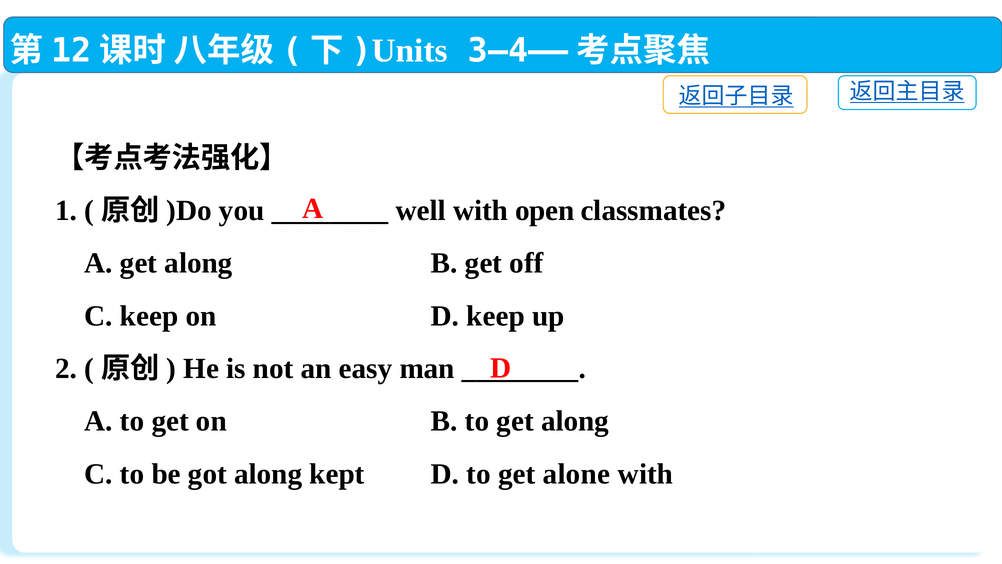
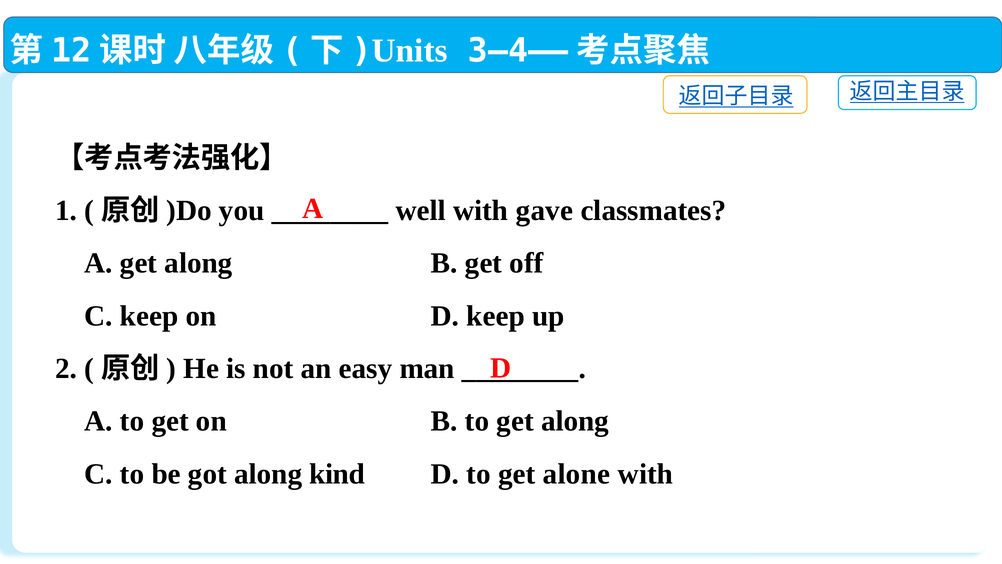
open: open -> gave (544, 210)
kept: kept -> kind (337, 474)
